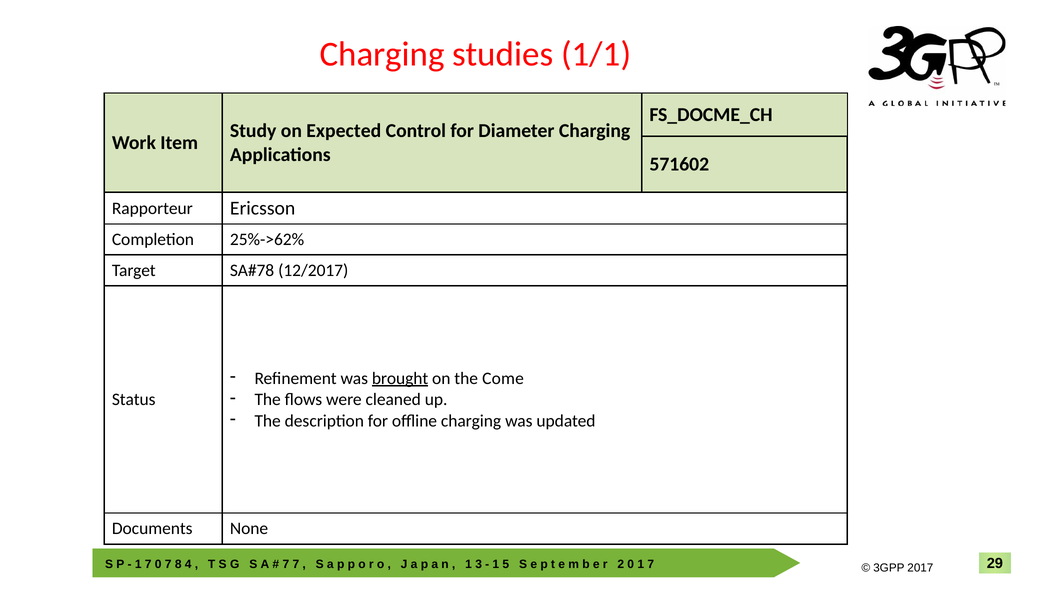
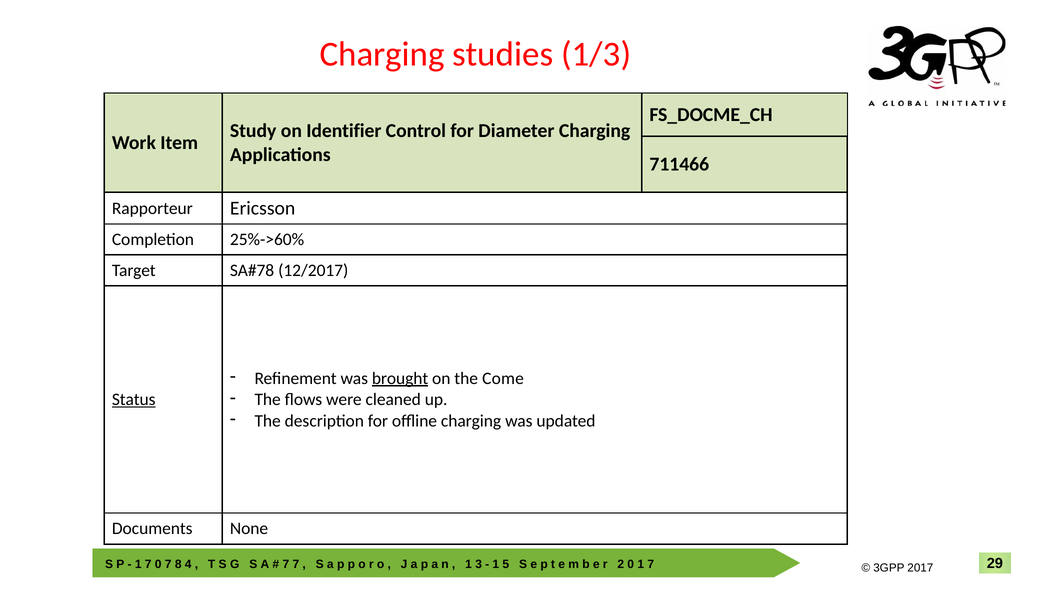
1/1: 1/1 -> 1/3 (596, 54)
Expected: Expected -> Identifier (344, 131)
571602: 571602 -> 711466 (679, 164)
25%->62%: 25%->62% -> 25%->60% (267, 240)
Status underline: none -> present (134, 400)
